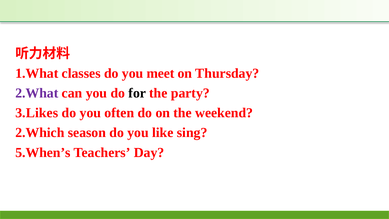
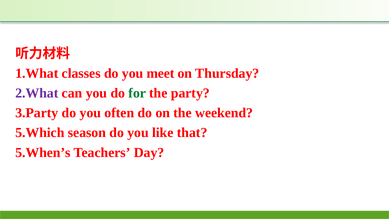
for colour: black -> green (137, 93)
3.Likes: 3.Likes -> 3.Party (37, 113)
2.Which: 2.Which -> 5.Which (40, 133)
sing: sing -> that (192, 133)
